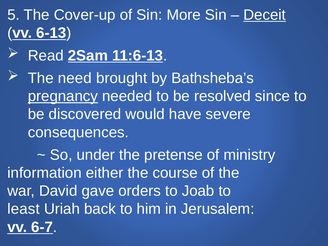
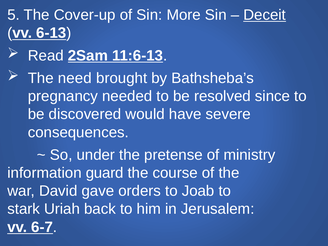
pregnancy underline: present -> none (63, 96)
either: either -> guard (105, 173)
least: least -> stark (24, 209)
